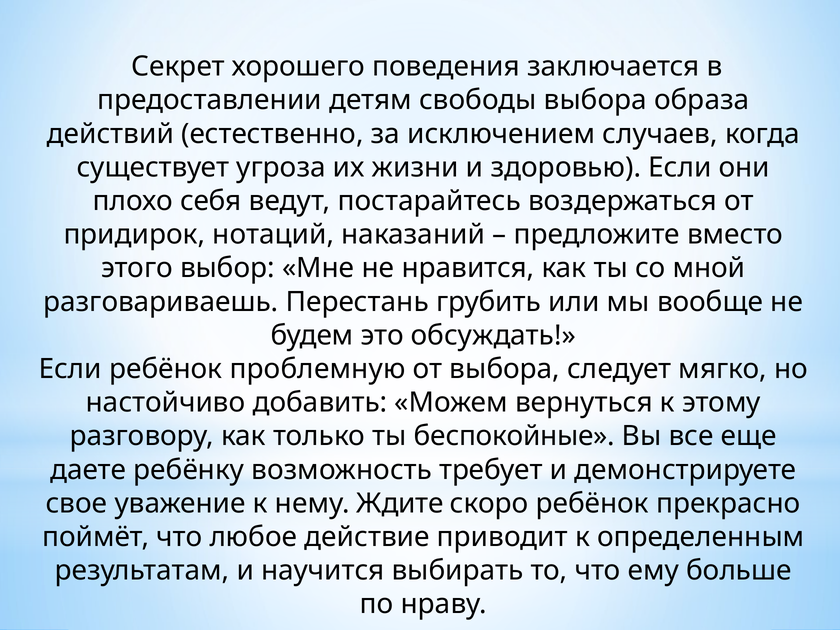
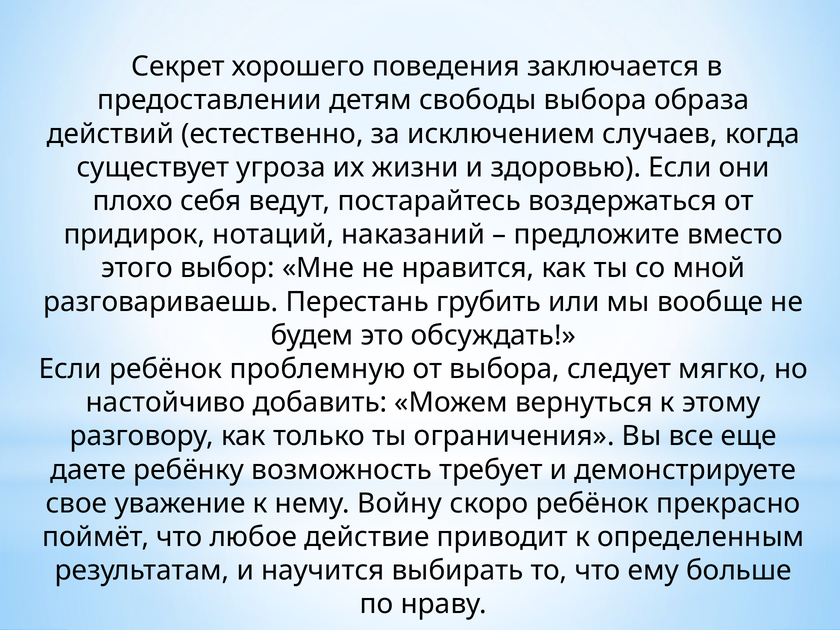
беспокойные: беспокойные -> ограничения (514, 436)
Ждите: Ждите -> Войну (400, 503)
